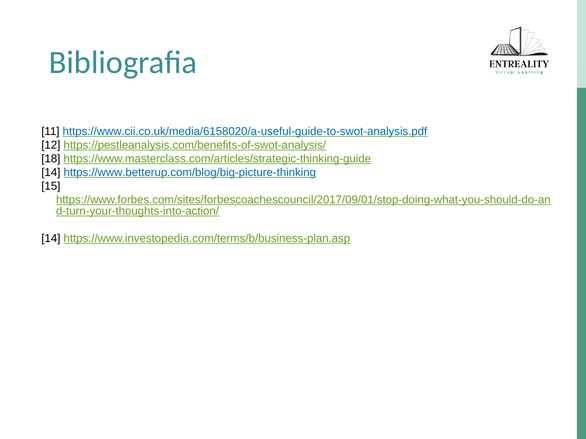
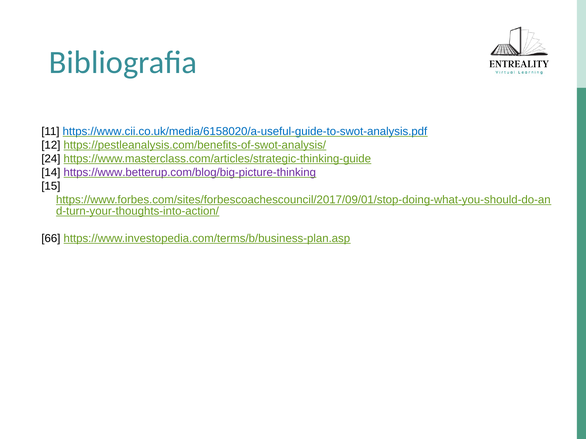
18: 18 -> 24 (51, 159)
https://www.betterup.com/blog/big-picture-thinking colour: blue -> purple (190, 173)
14: 14 -> 66 (51, 239)
